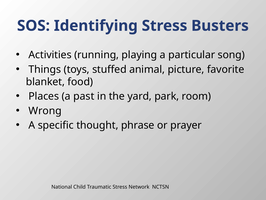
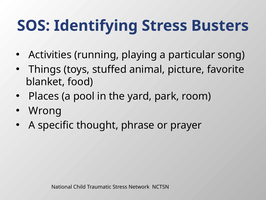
past: past -> pool (84, 96)
